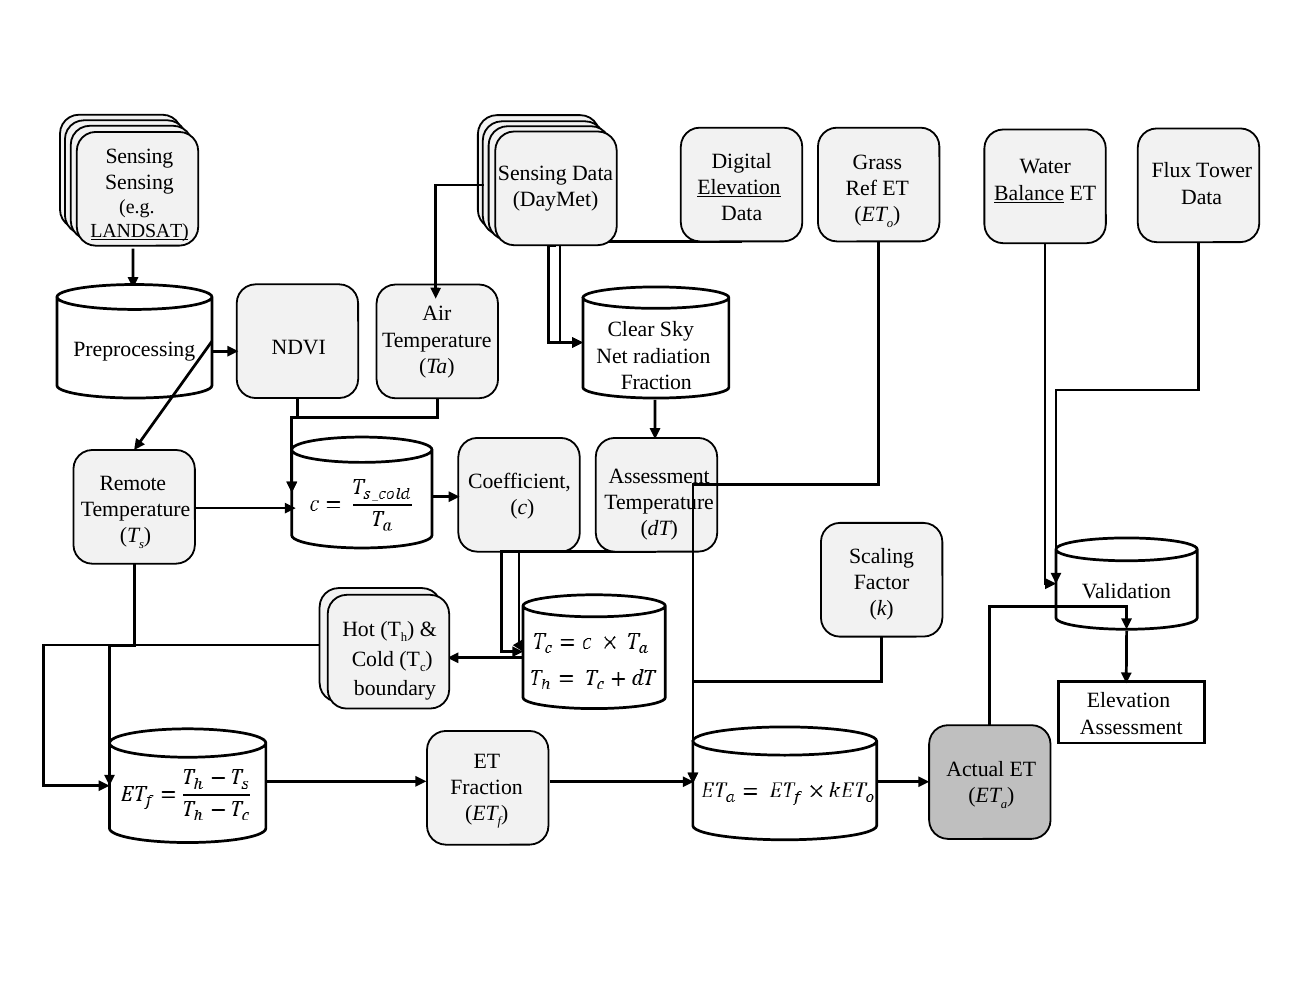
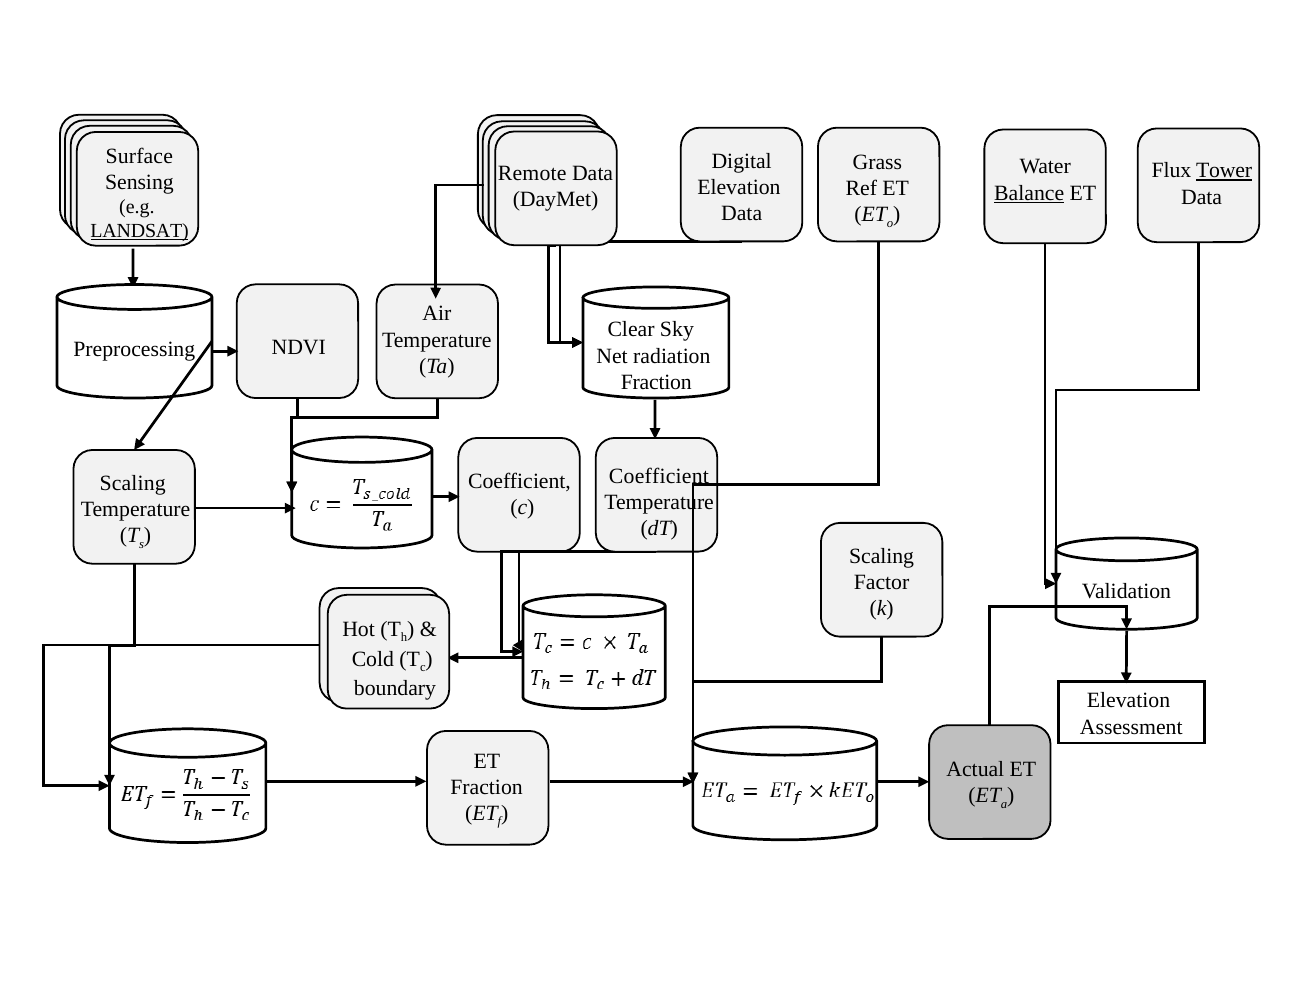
Sensing: Sensing -> Surface (139, 156)
Tower underline: none -> present (1224, 171)
Sensing: Sensing -> Remote (532, 173)
Elevation underline: present -> none (739, 187)
Assessment: Assessment -> Coefficient (659, 476)
Remote: Remote -> Scaling (133, 483)
